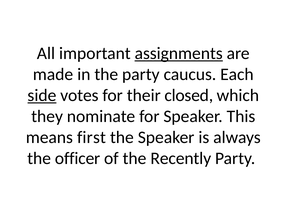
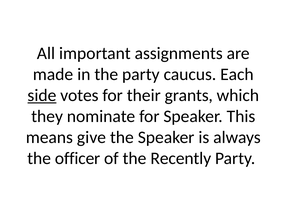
assignments underline: present -> none (179, 53)
closed: closed -> grants (189, 95)
first: first -> give (92, 138)
